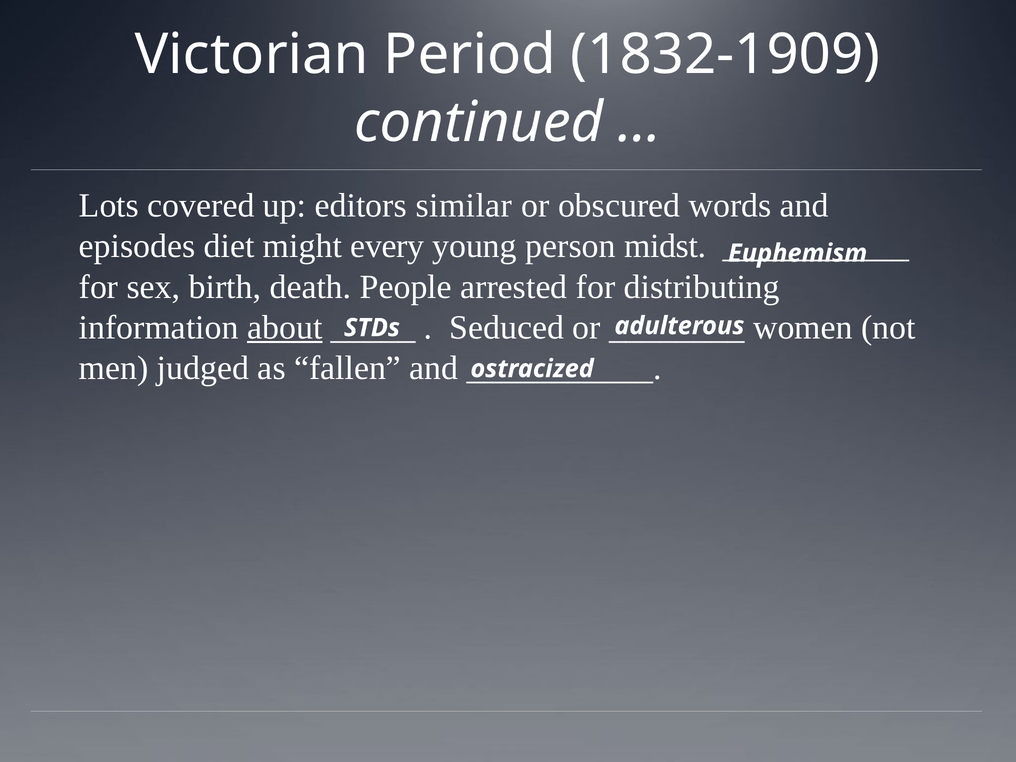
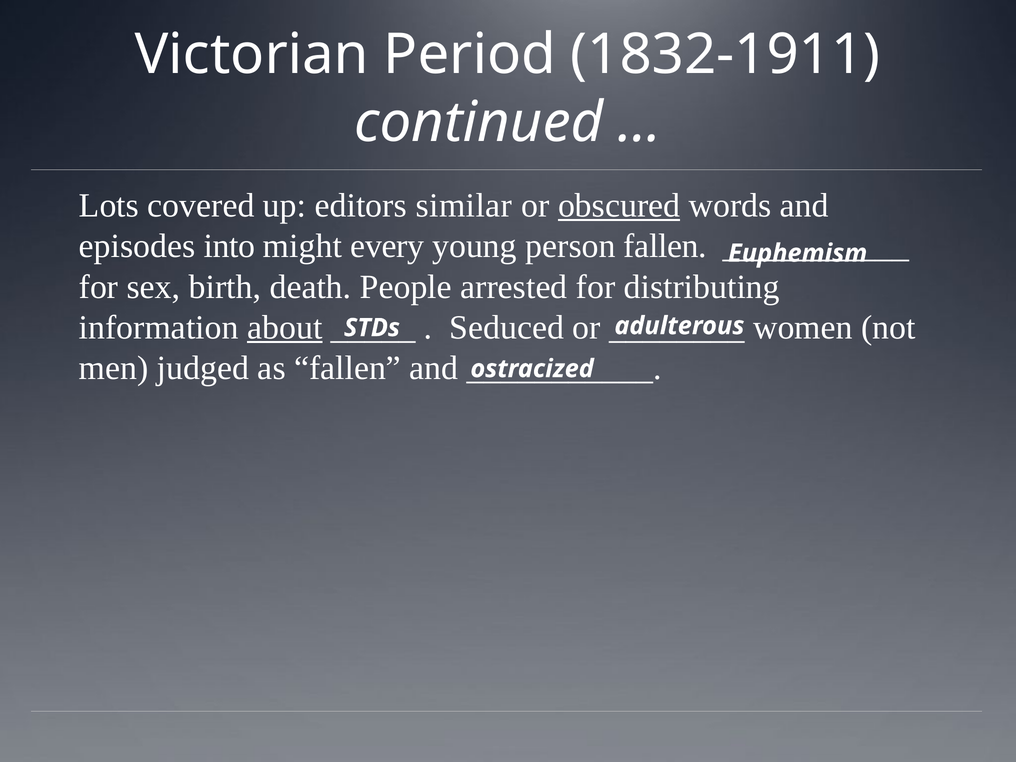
1832-1909: 1832-1909 -> 1832-1911 (725, 55)
obscured underline: none -> present (619, 206)
diet: diet -> into (229, 246)
person midst: midst -> fallen (665, 246)
